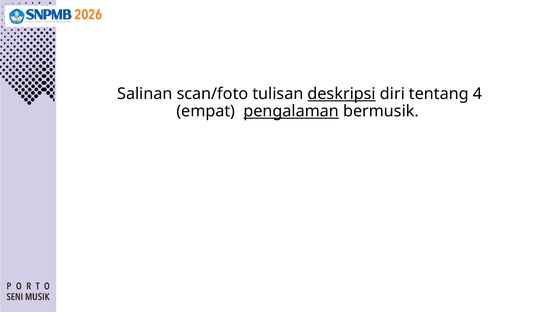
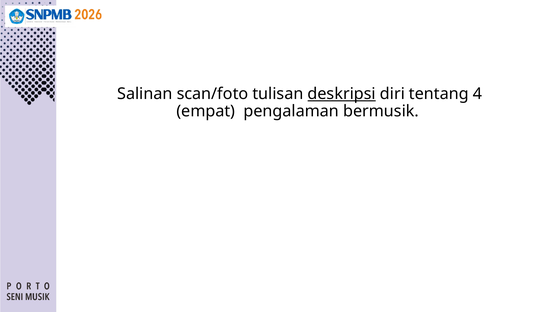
pengalaman underline: present -> none (291, 111)
